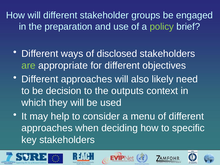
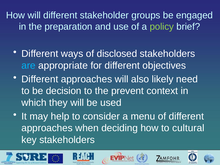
are colour: light green -> light blue (29, 65)
outputs: outputs -> prevent (127, 91)
specific: specific -> cultural (188, 128)
